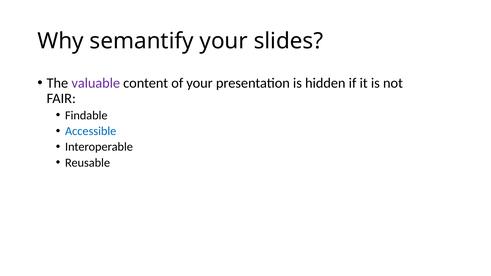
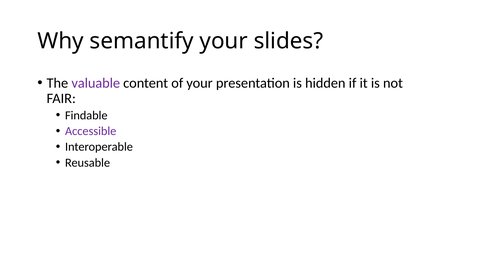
Accessible colour: blue -> purple (91, 131)
